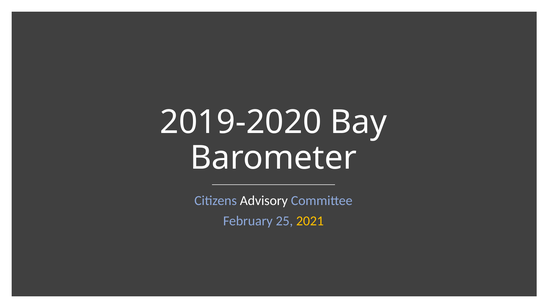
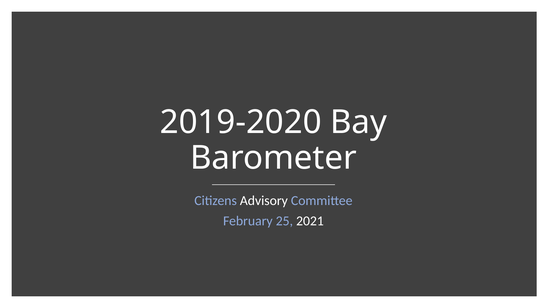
2021 colour: yellow -> white (310, 221)
